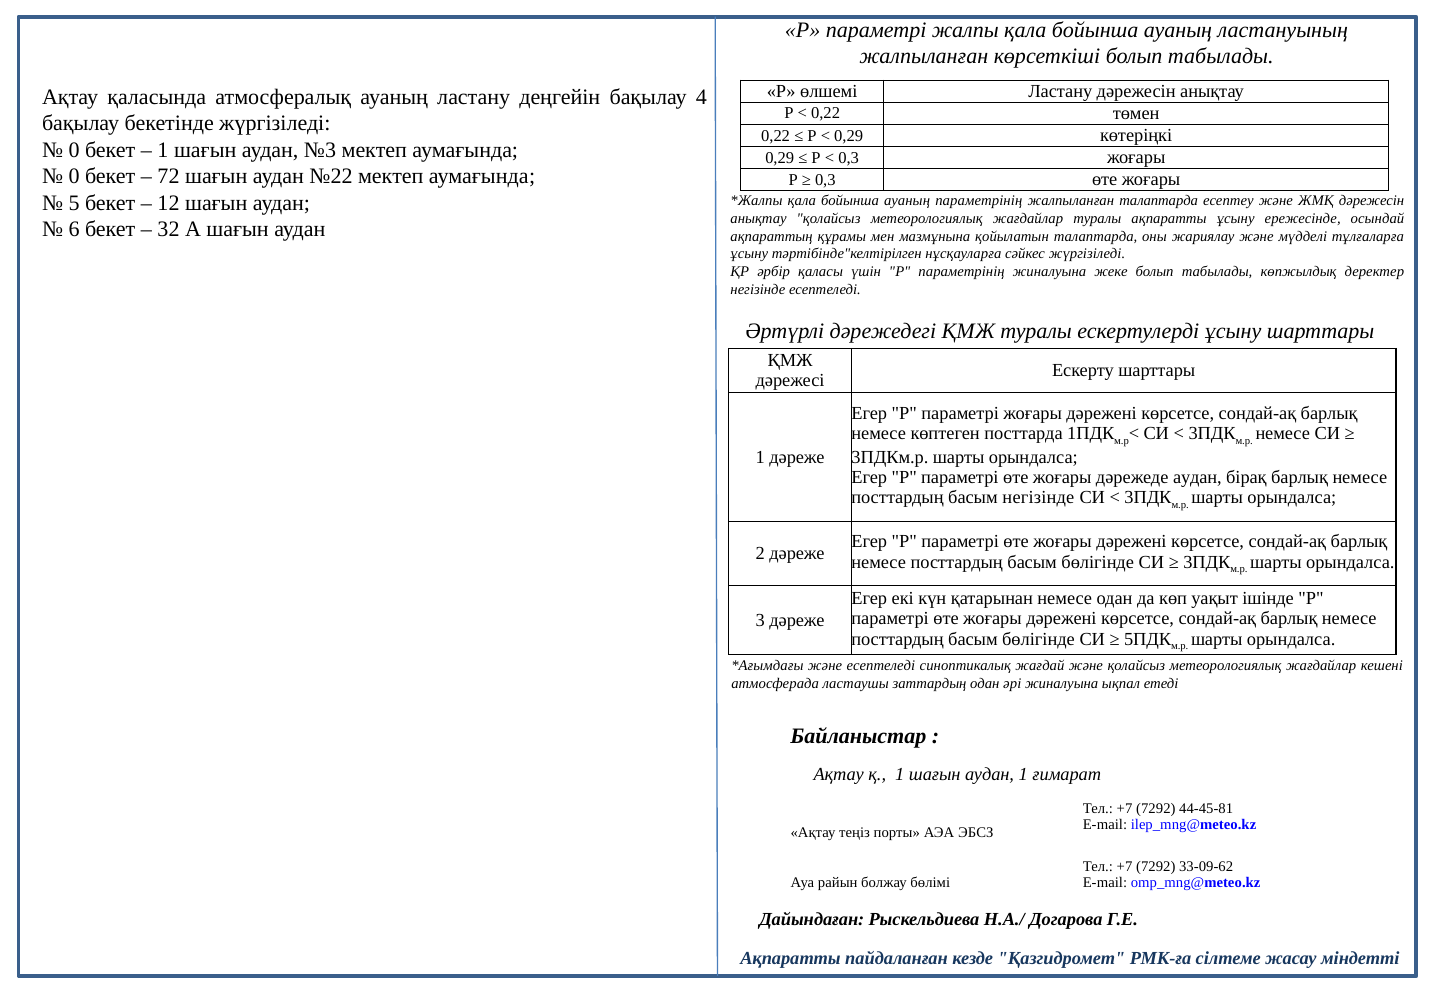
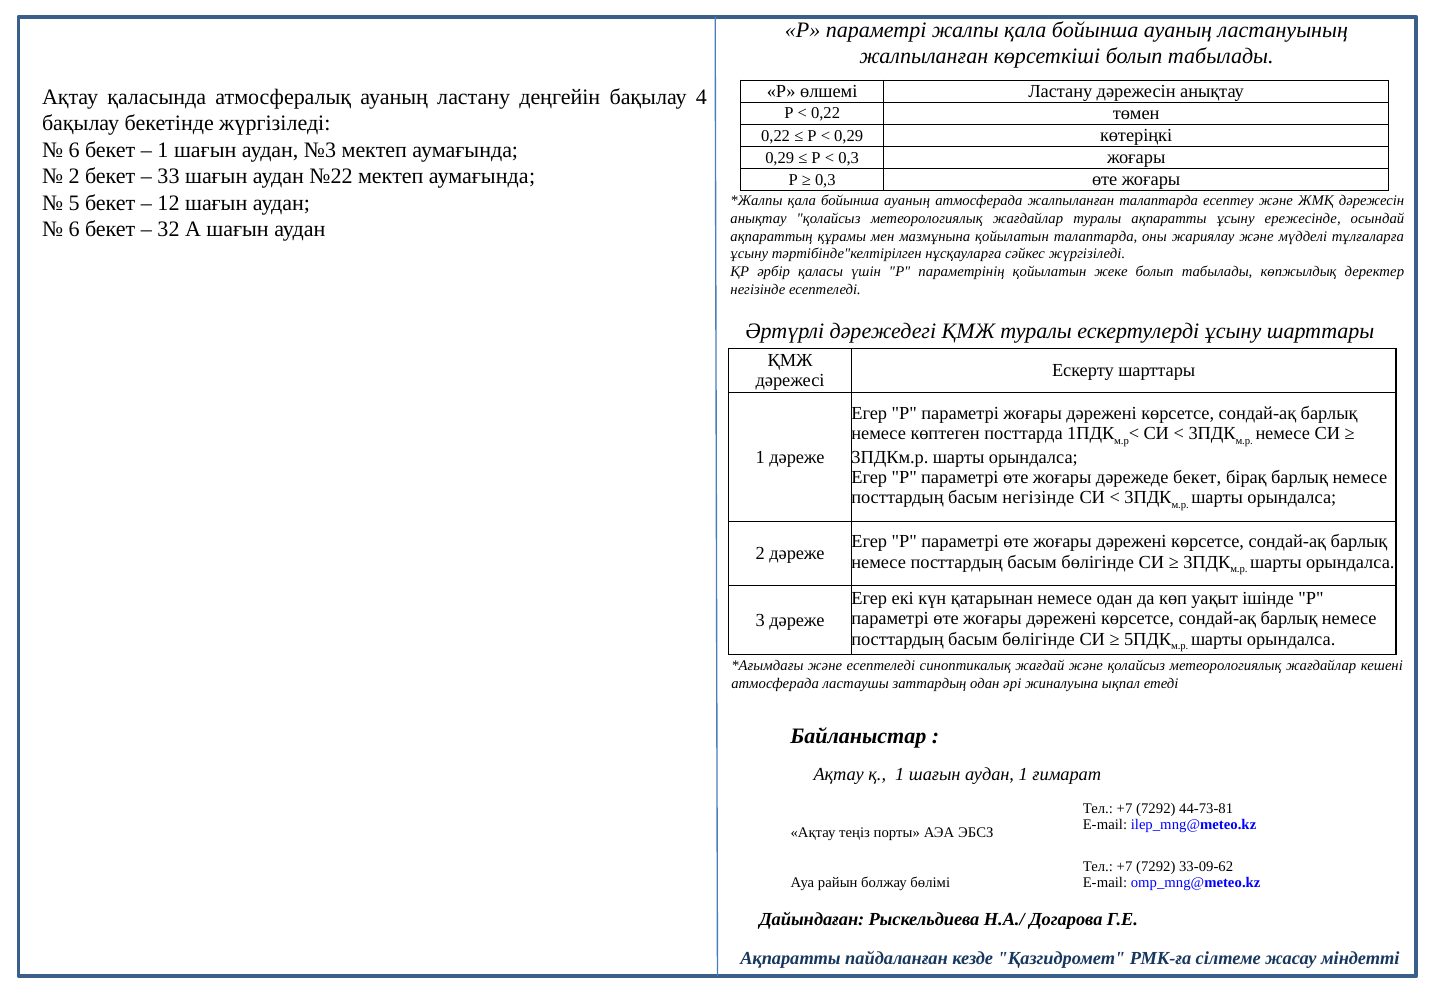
0: 0 -> 6 (74, 150)
0: 0 -> 2 (74, 177)
72: 72 -> 33 (169, 177)
ауаның параметрінің: параметрінің -> атмосферада (979, 201)
параметрінің жиналуына: жиналуына -> қойылатын (1050, 272)
дәрежеде аудан: аудан -> бекет (1197, 477)
44-45-81: 44-45-81 -> 44-73-81 (1206, 809)
